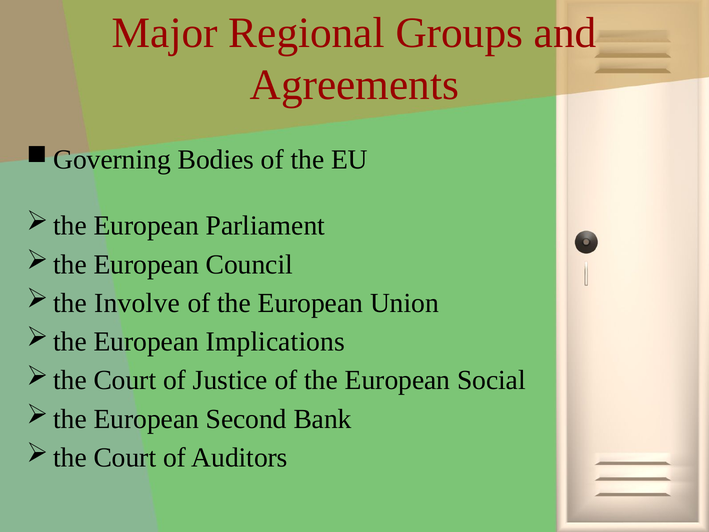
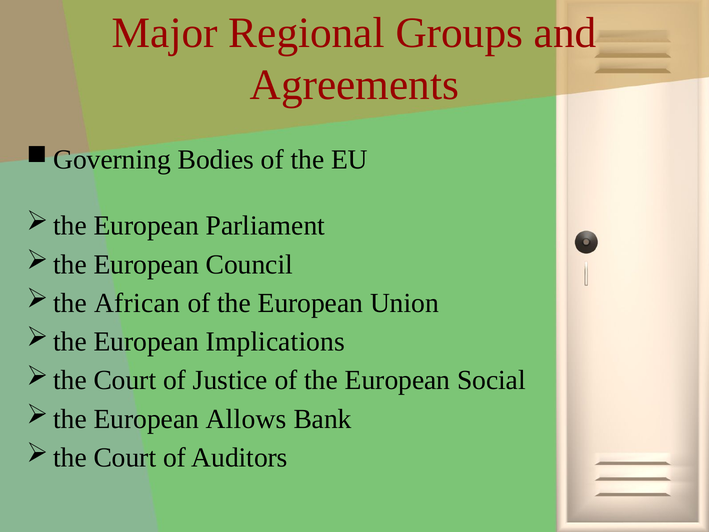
Involve: Involve -> African (137, 303)
Second: Second -> Allows (246, 419)
